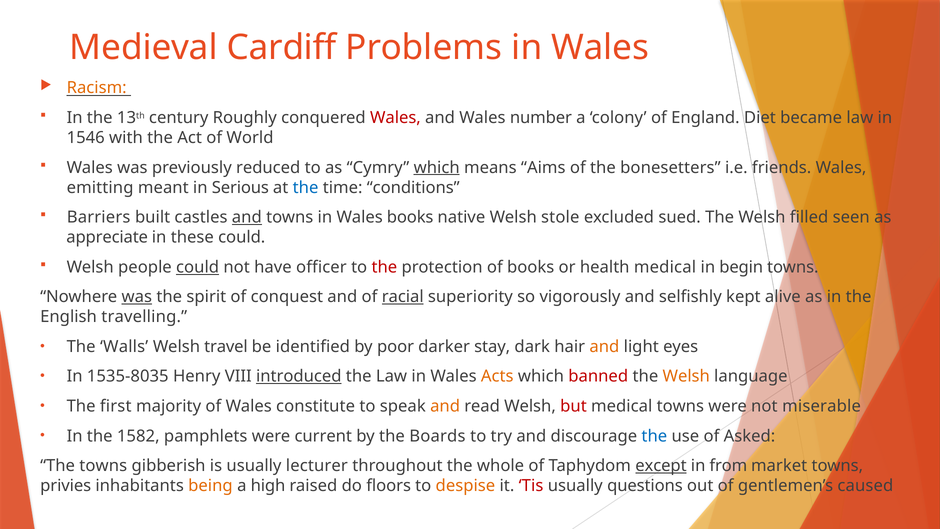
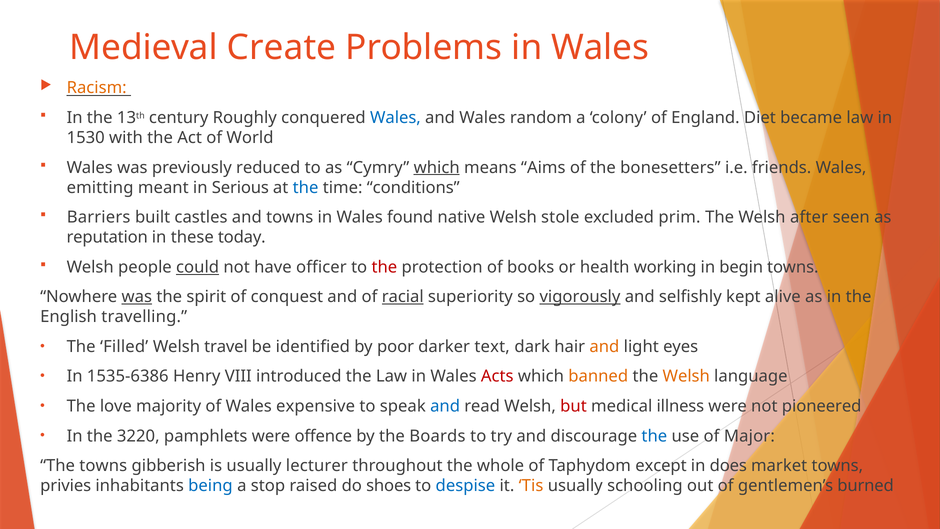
Cardiff: Cardiff -> Create (282, 47)
Wales colour: red -> blue (395, 118)
number: number -> random (541, 118)
1546: 1546 -> 1530 (86, 138)
and underline: present -> none (247, 217)
Wales books: books -> found (410, 217)
sued: sued -> prim (680, 217)
filled: filled -> after (809, 217)
appreciate: appreciate -> reputation (107, 237)
these could: could -> today (242, 237)
health medical: medical -> working (665, 267)
vigorously underline: none -> present (580, 297)
Walls: Walls -> Filled (124, 347)
stay: stay -> text (492, 347)
1535-8035: 1535-8035 -> 1535-6386 (128, 376)
introduced underline: present -> none (299, 376)
Acts colour: orange -> red (497, 376)
banned colour: red -> orange (598, 376)
first: first -> love (116, 406)
constitute: constitute -> expensive (316, 406)
and colour: orange -> blue (445, 406)
medical towns: towns -> illness (680, 406)
miserable: miserable -> pioneered (822, 406)
1582: 1582 -> 3220 (138, 436)
current: current -> offence (323, 436)
Asked: Asked -> Major (749, 436)
except underline: present -> none (661, 466)
from: from -> does (728, 466)
being colour: orange -> blue (210, 486)
high: high -> stop (268, 486)
floors: floors -> shoes (389, 486)
despise colour: orange -> blue (465, 486)
Tis colour: red -> orange (531, 486)
questions: questions -> schooling (645, 486)
caused: caused -> burned (866, 486)
